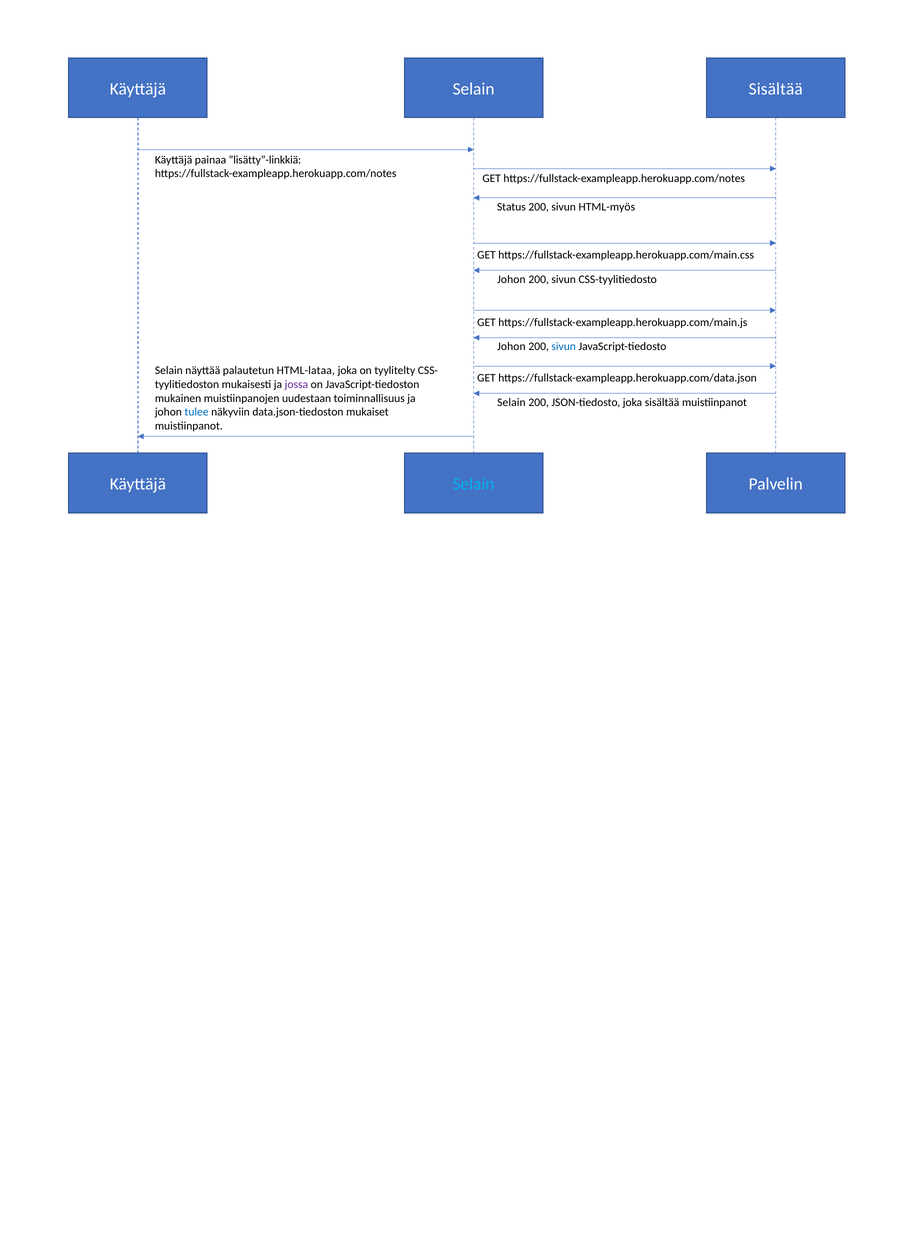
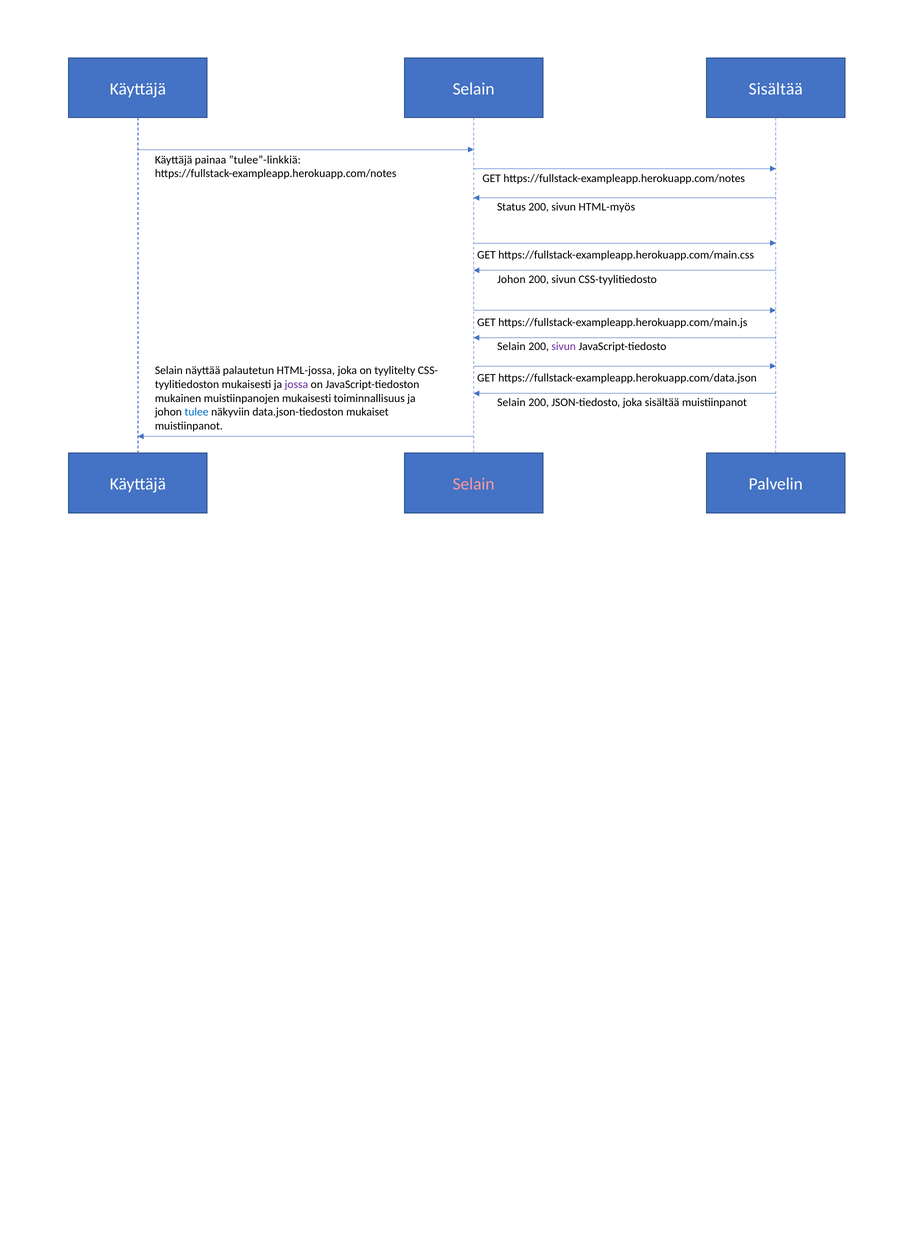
”lisätty”-linkkiä: ”lisätty”-linkkiä -> ”tulee”-linkkiä (265, 160)
Johon: Johon -> Selain (511, 347)
sivun colour: blue -> purple (564, 347)
HTML-lataa: HTML-lataa -> HTML-jossa (306, 370)
muistiinpanojen uudestaan: uudestaan -> mukaisesti (307, 398)
Selain colour: light blue -> pink (474, 484)
